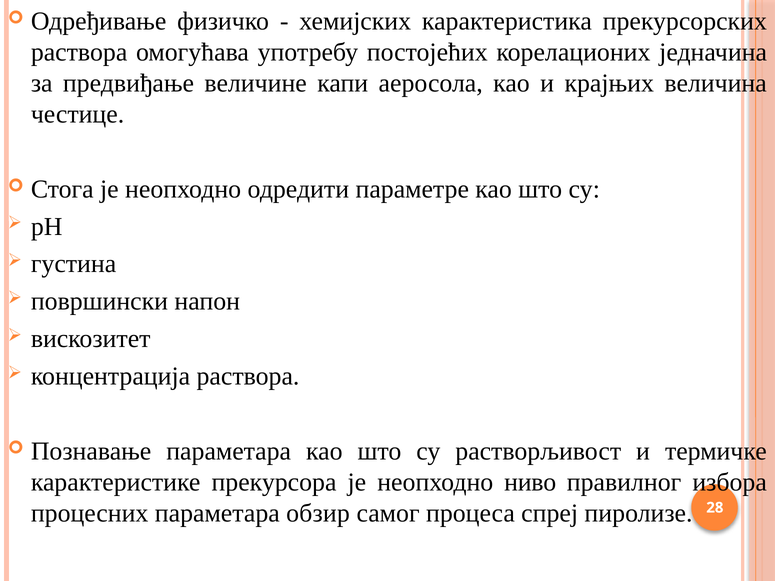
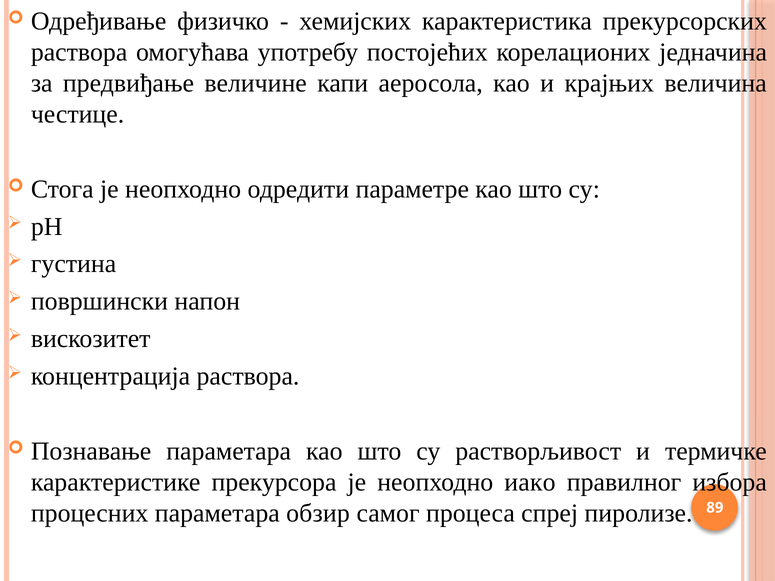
ниво: ниво -> иако (530, 482)
28: 28 -> 89 (715, 508)
